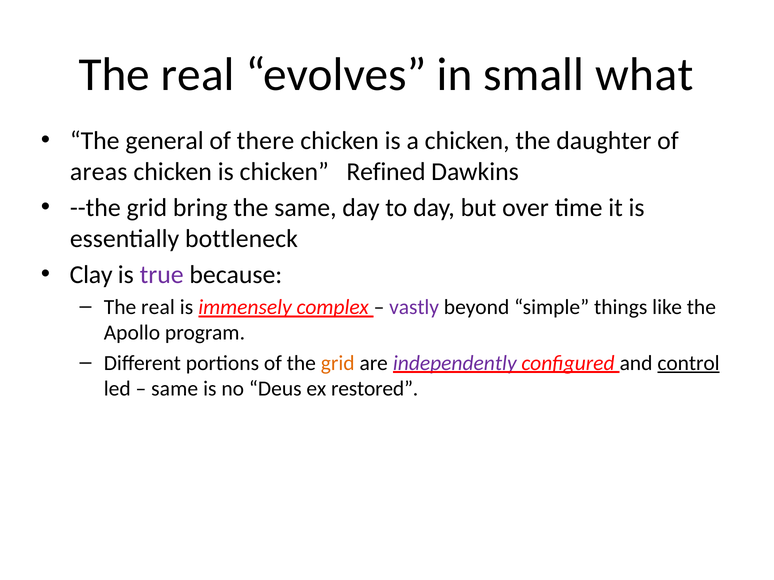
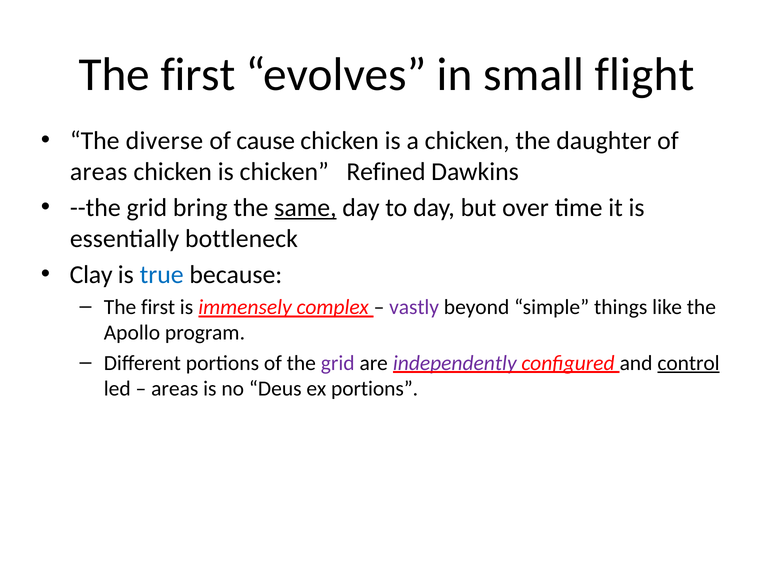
real: real -> first (198, 75)
what: what -> flight (644, 75)
general: general -> diverse (164, 141)
there: there -> cause (266, 141)
same underline: none -> present (305, 208)
true colour: purple -> blue (162, 275)
real: real -> first (158, 307)
grid colour: orange -> purple (338, 363)
same: same -> areas (175, 389)
ex restored: restored -> portions (375, 389)
